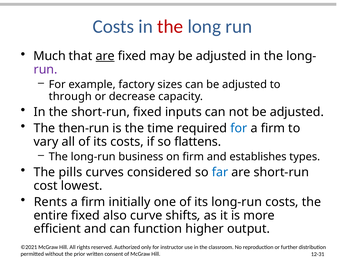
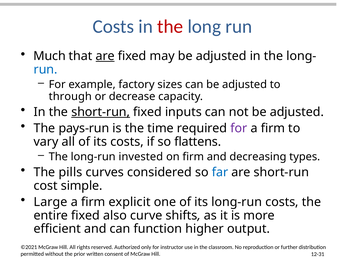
run colour: purple -> blue (46, 70)
short-run underline: none -> present (101, 112)
then-run: then-run -> pays-run (84, 128)
for colour: blue -> purple (239, 128)
business: business -> invested (141, 156)
establishes: establishes -> decreasing (258, 156)
lowest: lowest -> simple (82, 186)
Rents: Rents -> Large (51, 202)
initially: initially -> explicit (130, 202)
